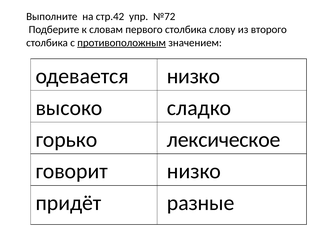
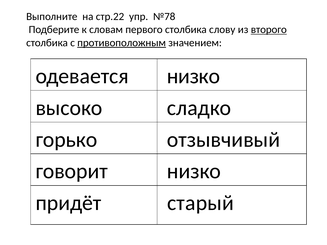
стр.42: стр.42 -> стр.22 (110, 17)
№72: №72 -> №78 (164, 17)
второго underline: none -> present (269, 30)
лексическое: лексическое -> отзывчивый (224, 140)
разные: разные -> старый (201, 203)
